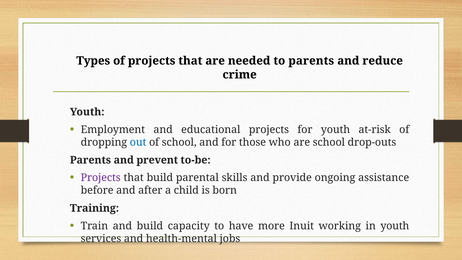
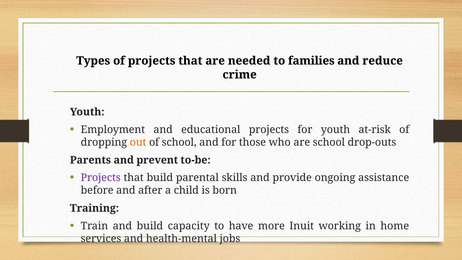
to parents: parents -> families (311, 61)
out colour: blue -> orange (138, 142)
in youth: youth -> home (395, 226)
